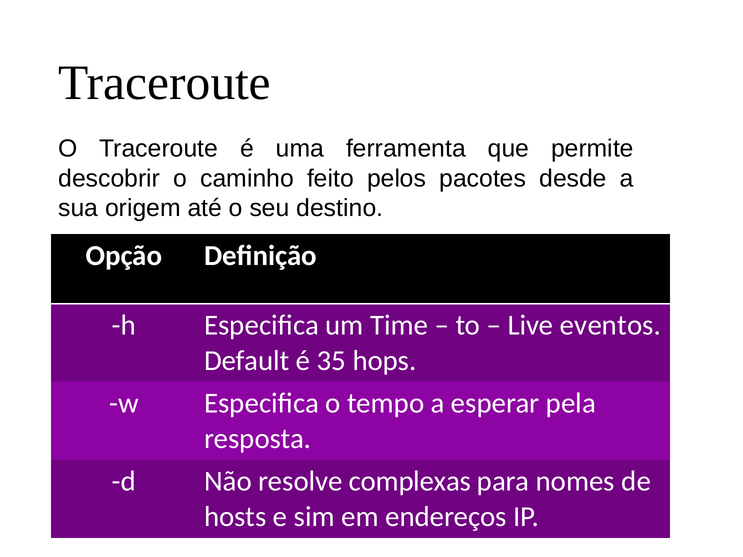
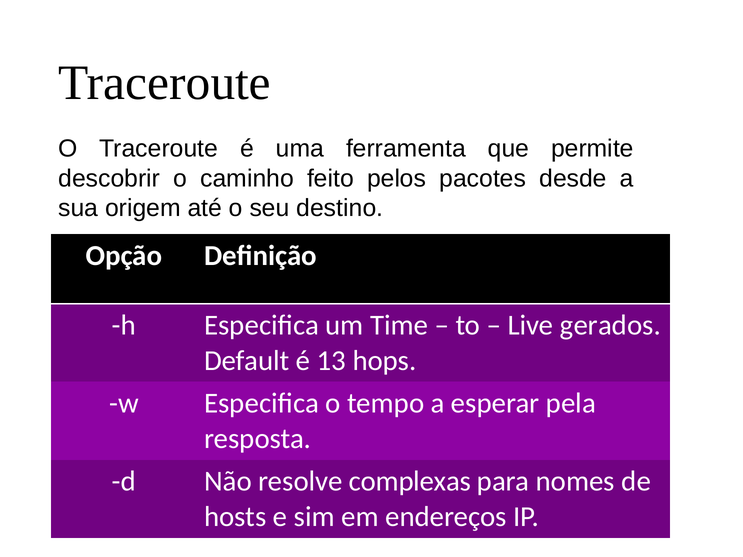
eventos: eventos -> gerados (610, 326)
35: 35 -> 13 (331, 361)
